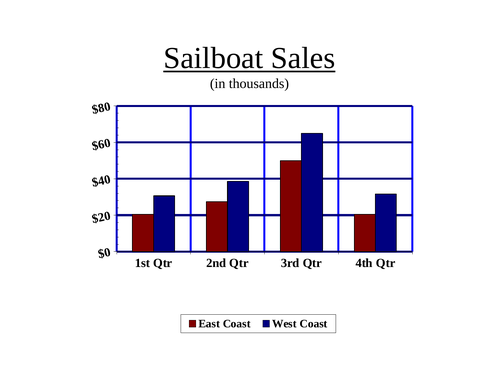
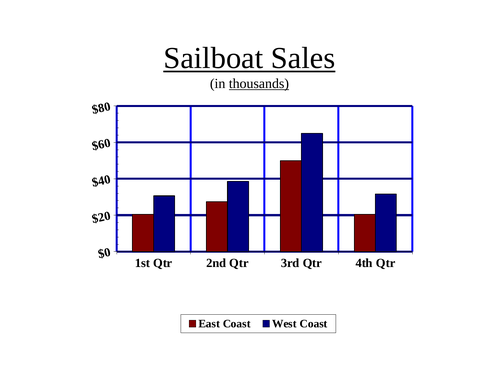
thousands underline: none -> present (259, 84)
